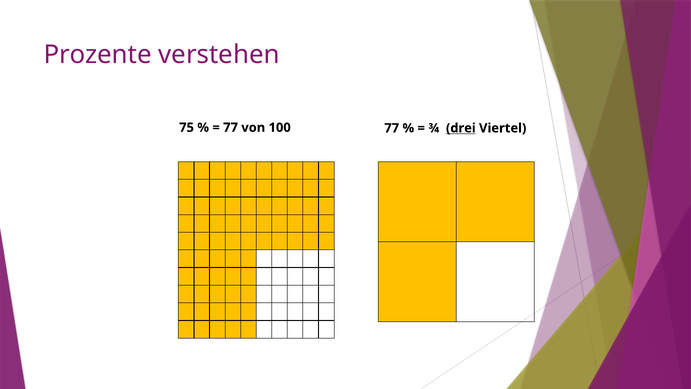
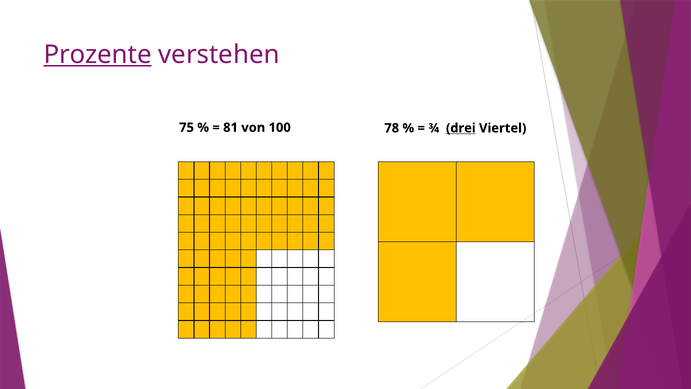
Prozente underline: none -> present (98, 54)
77: 77 -> 81 (231, 127)
100 77: 77 -> 78 (392, 128)
